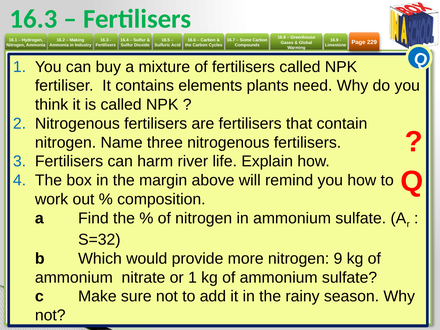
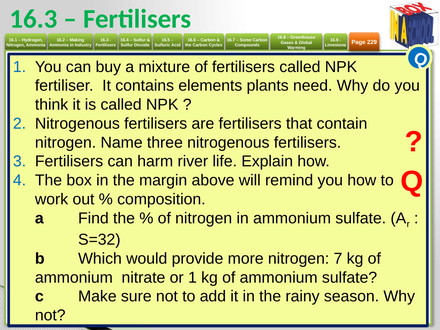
9: 9 -> 7 (338, 259)
